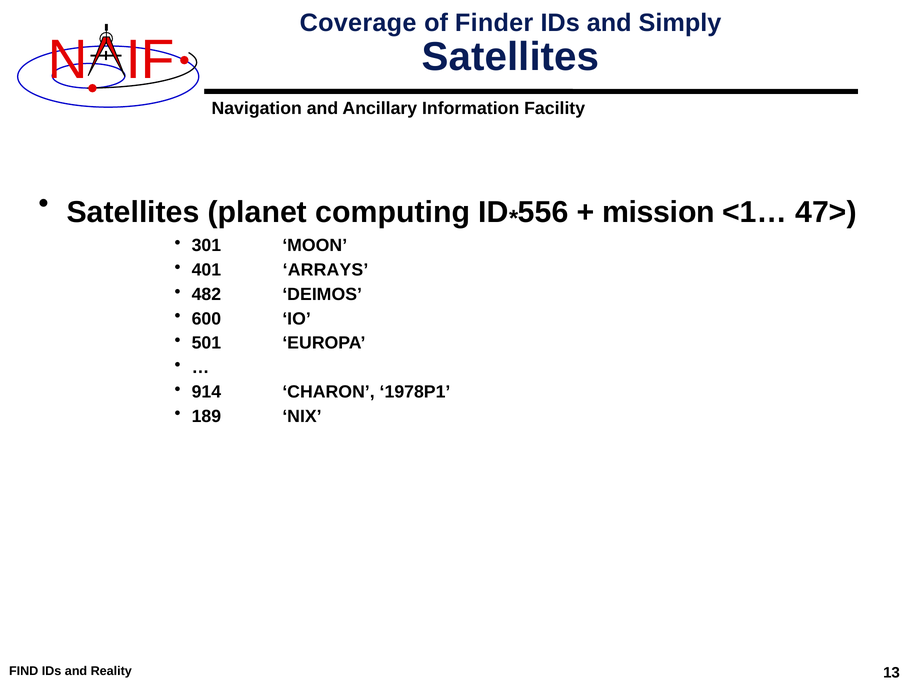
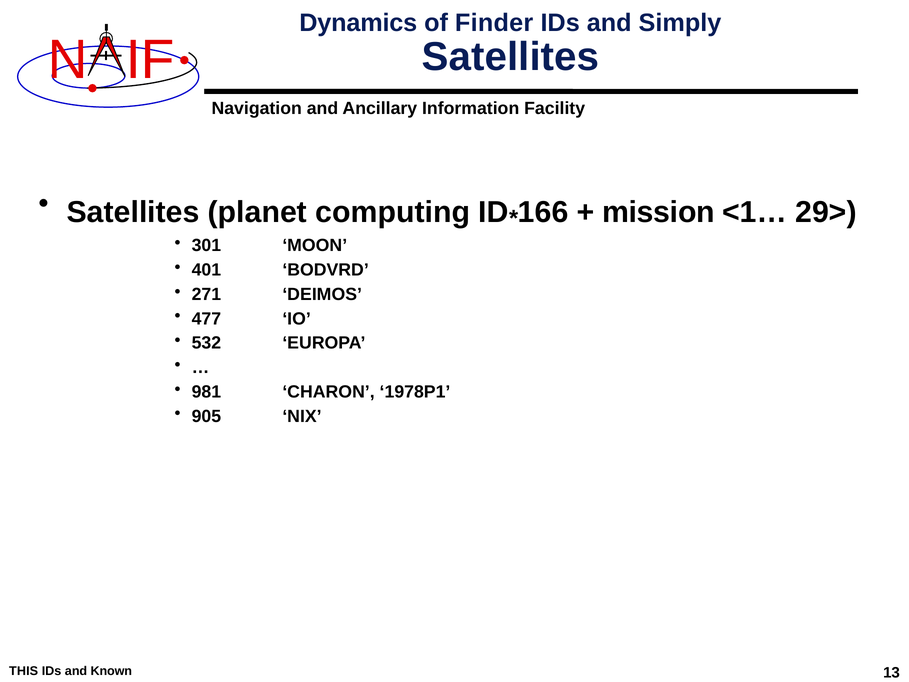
Coverage: Coverage -> Dynamics (358, 23)
556: 556 -> 166 (543, 212)
47>: 47> -> 29> (826, 212)
ARRAYS: ARRAYS -> BODVRD (326, 270)
482: 482 -> 271 (206, 294)
600: 600 -> 477 (206, 319)
501: 501 -> 532 (206, 343)
914: 914 -> 981 (206, 392)
189: 189 -> 905 (206, 416)
FIND: FIND -> THIS (24, 671)
Reality: Reality -> Known (111, 671)
